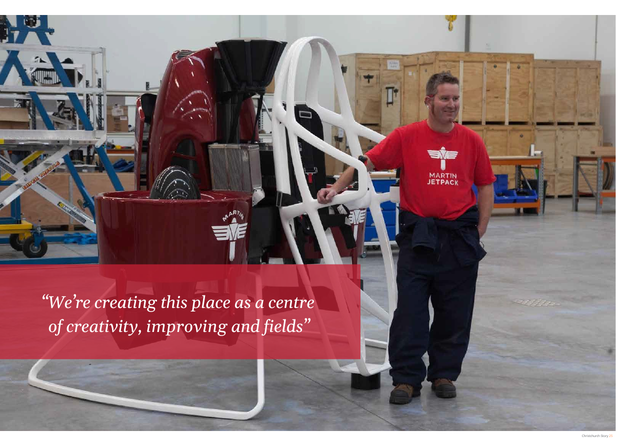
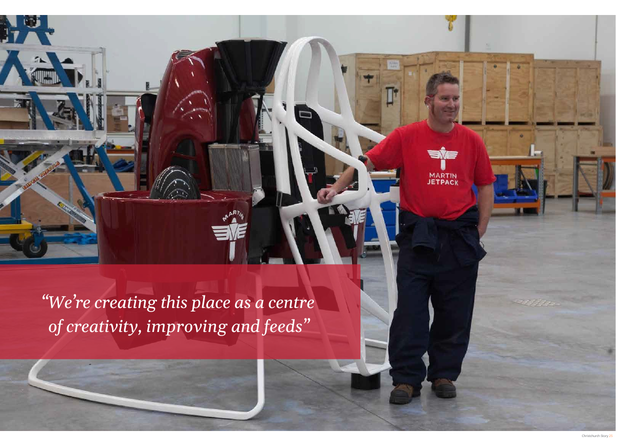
fields: fields -> feeds (287, 327)
